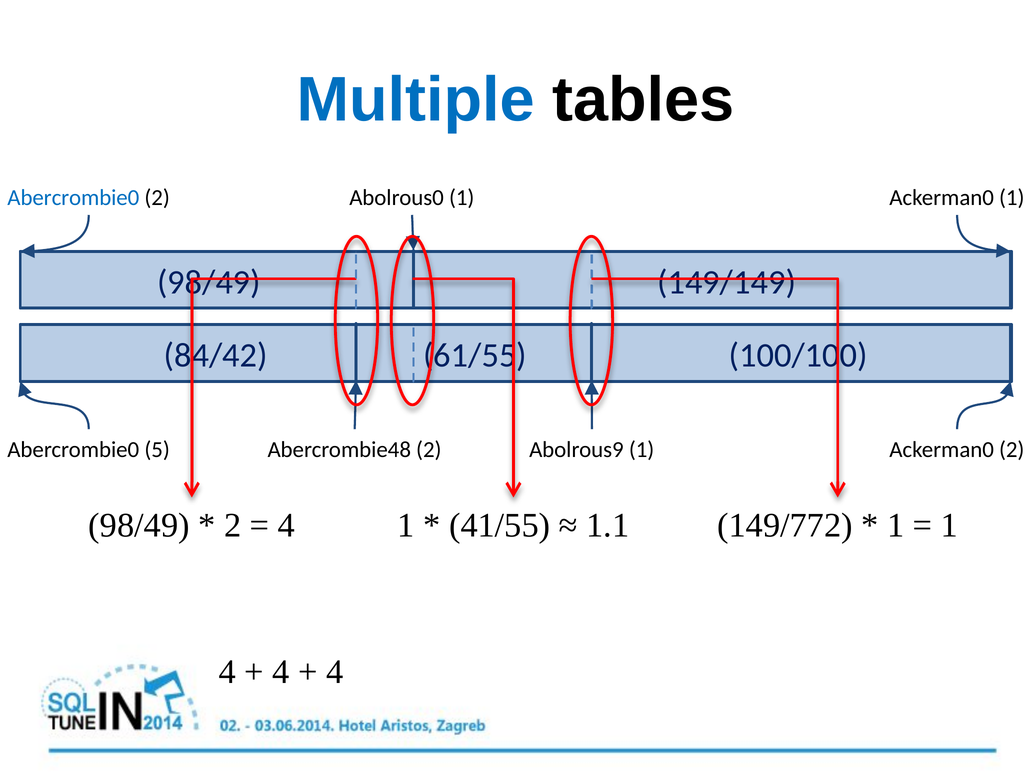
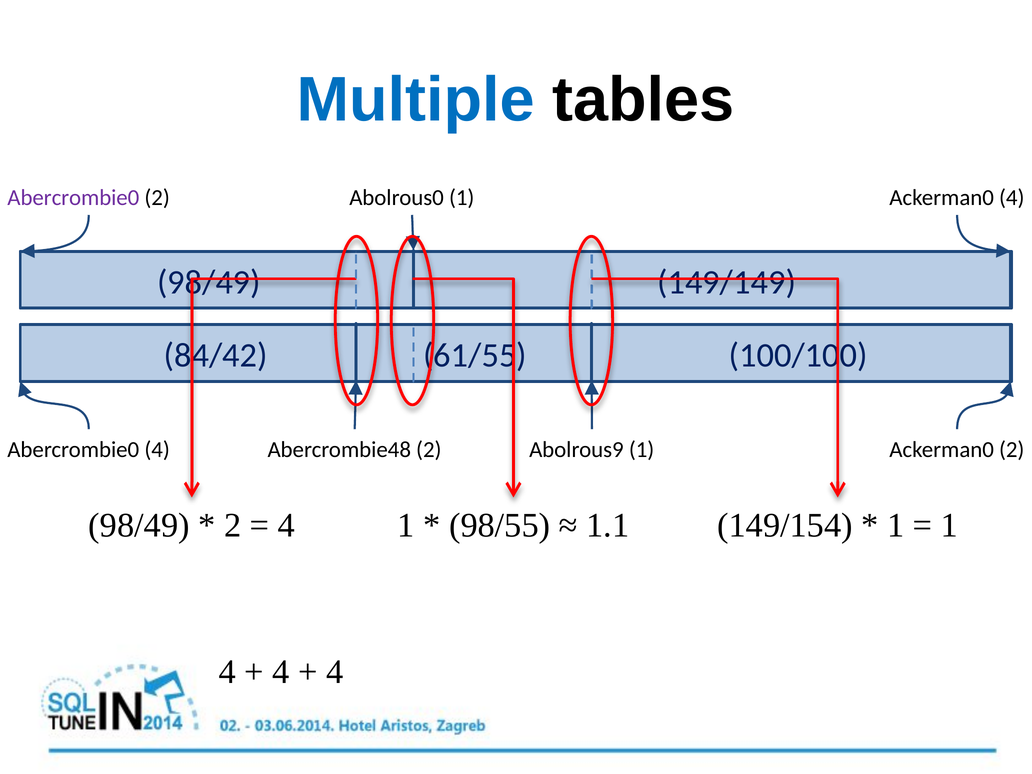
Abercrombie0 colour: blue -> purple (73, 198)
Ackerman0 1: 1 -> 4 (1012, 198)
Abercrombie0 5: 5 -> 4 (157, 450)
41/55: 41/55 -> 98/55 (500, 526)
149/772: 149/772 -> 149/154 (785, 526)
